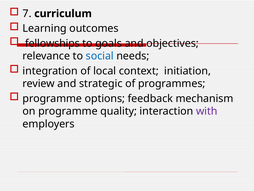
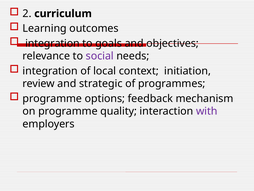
7: 7 -> 2 (27, 14)
fellowships: fellowships -> integration (52, 43)
social colour: blue -> purple (100, 56)
